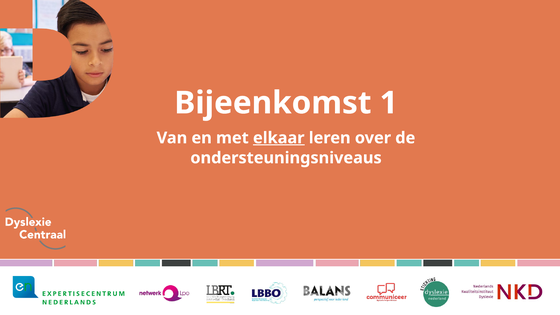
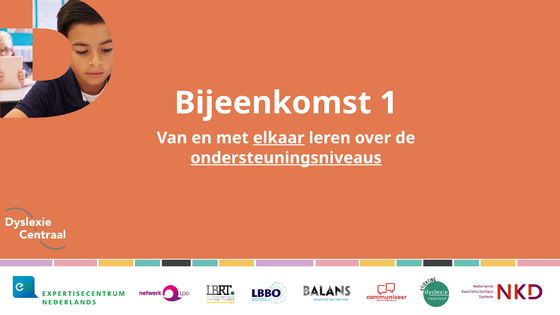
ondersteuningsniveaus underline: none -> present (286, 158)
